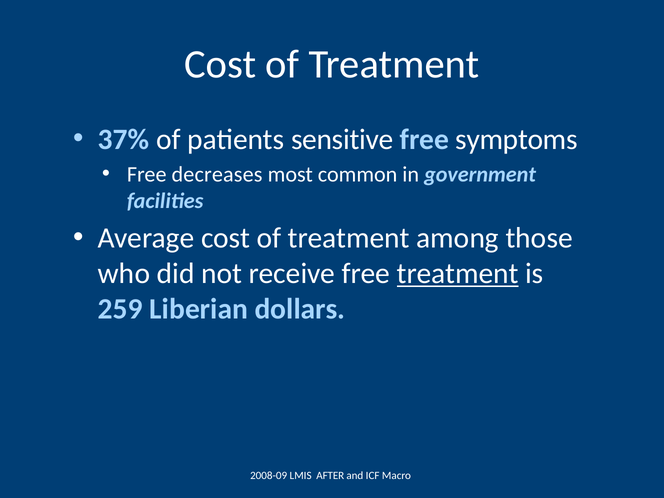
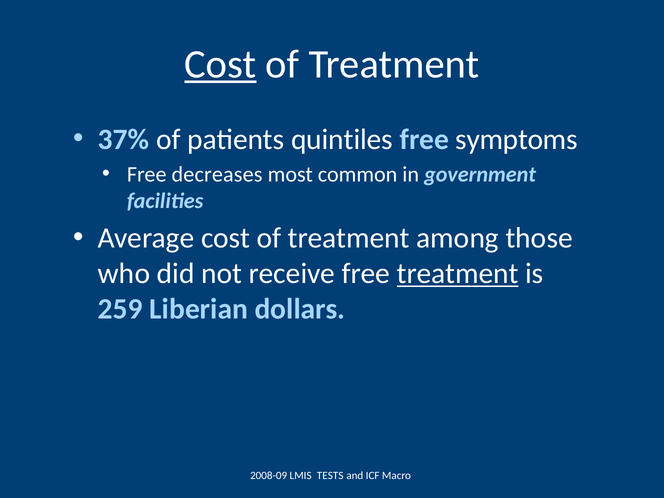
Cost underline: none -> present (220, 64)
sensitive: sensitive -> quintiles (342, 139)
AFTER: AFTER -> TESTS (330, 476)
